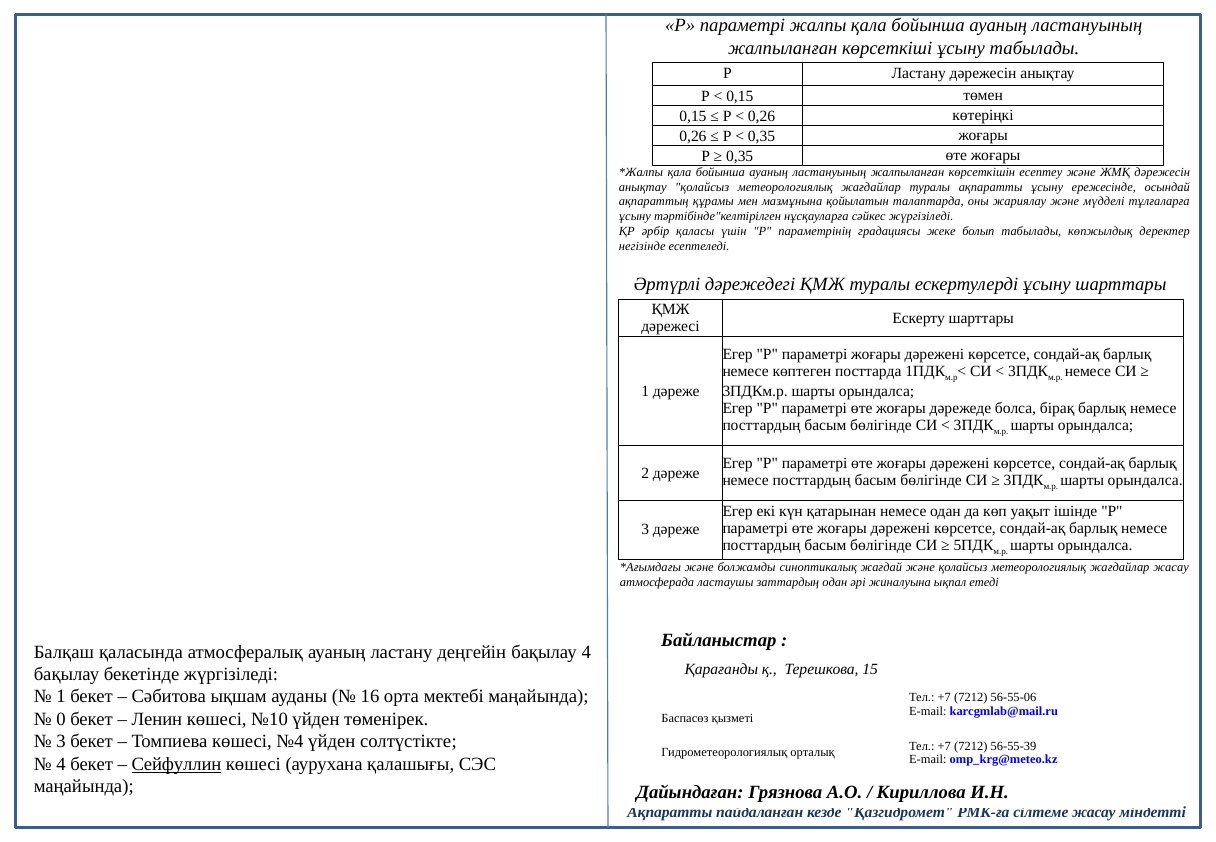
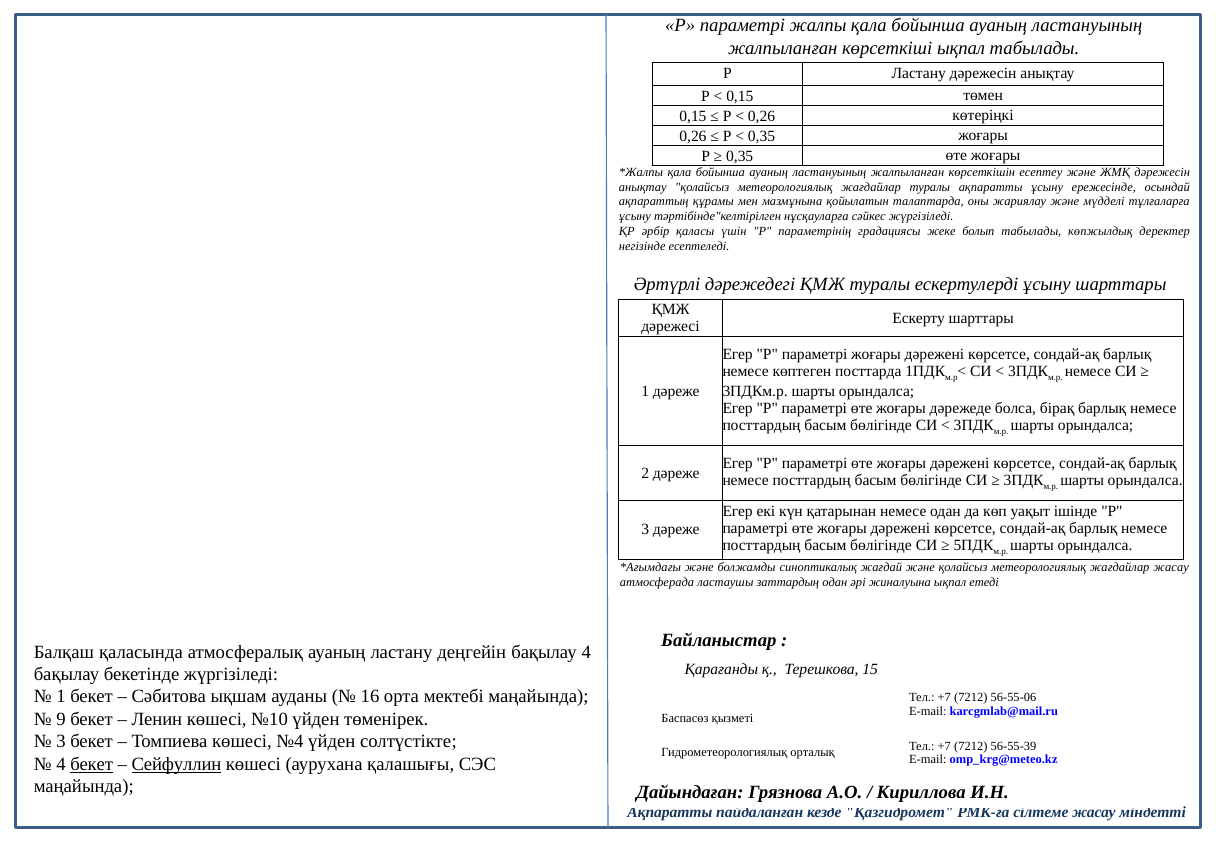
көрсеткіші ұсыну: ұсыну -> ықпал (961, 48)
0: 0 -> 9 (61, 719)
бекет underline: none -> present (92, 764)
